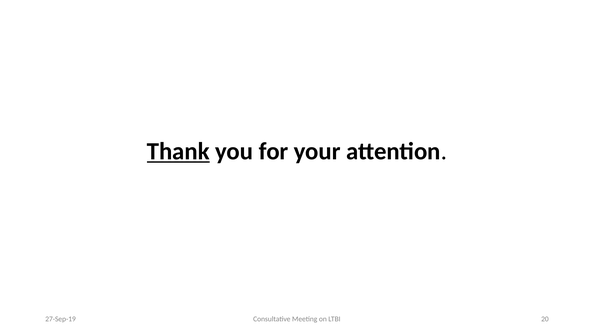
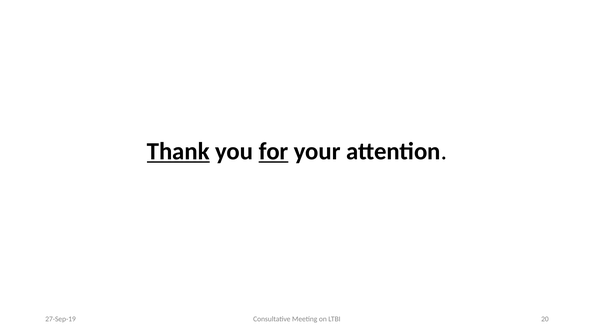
for underline: none -> present (274, 151)
